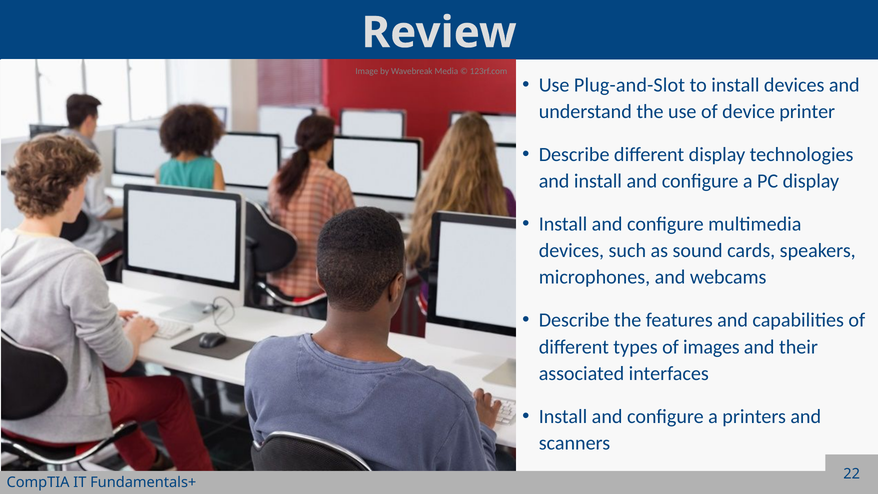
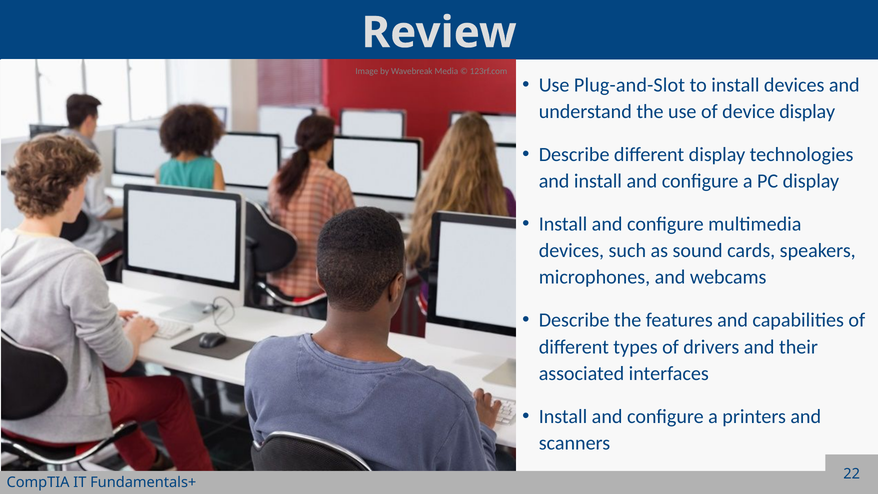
device printer: printer -> display (807, 112)
images: images -> drivers (711, 347)
